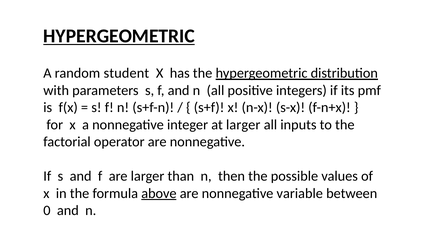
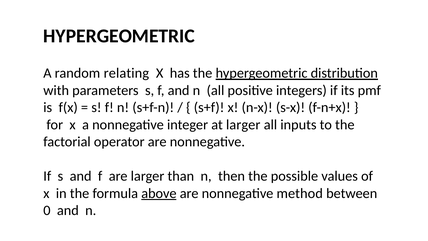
HYPERGEOMETRIC underline: present -> none (119, 36)
student: student -> relating (126, 73)
variable: variable -> method (300, 193)
